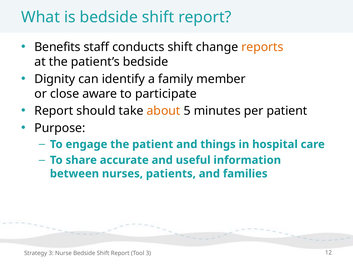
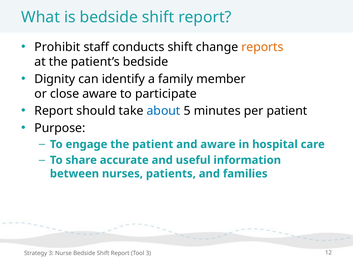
Benefits: Benefits -> Prohibit (57, 47)
about colour: orange -> blue (164, 111)
and things: things -> aware (218, 144)
